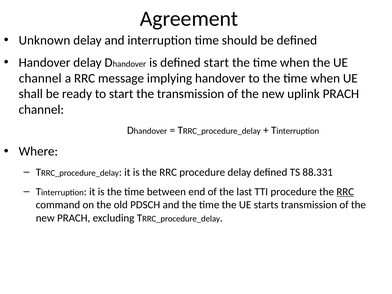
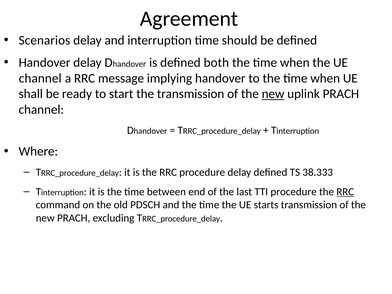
Unknown: Unknown -> Scenarios (44, 40)
defined start: start -> both (216, 63)
new underline: none -> present (273, 94)
88.331: 88.331 -> 38.333 (318, 172)
